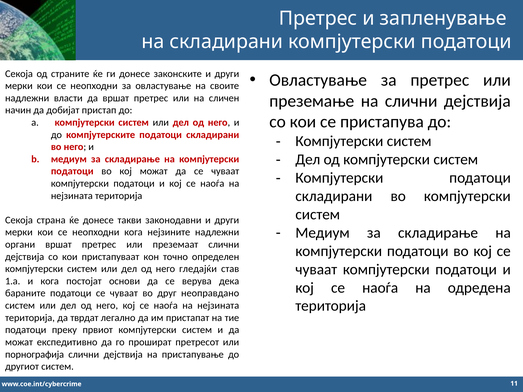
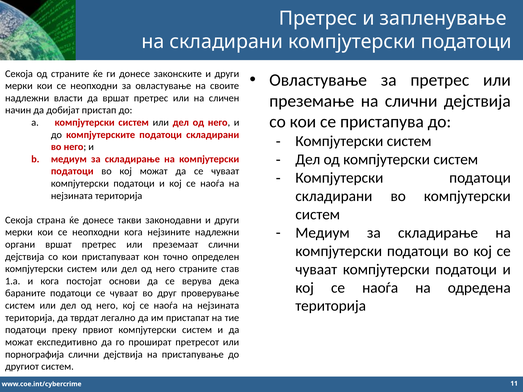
него гледајќи: гледајќи -> страните (198, 269)
неоправдано: неоправдано -> проверување (210, 293)
